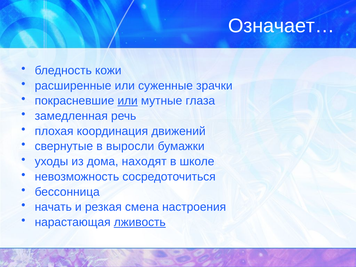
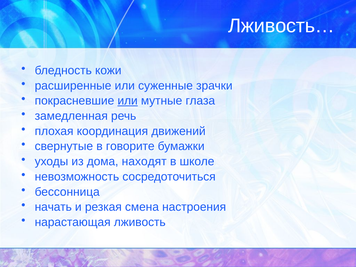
Означает…: Означает… -> Лживость… (281, 26)
выросли: выросли -> говорите (130, 146)
лживость underline: present -> none (140, 222)
